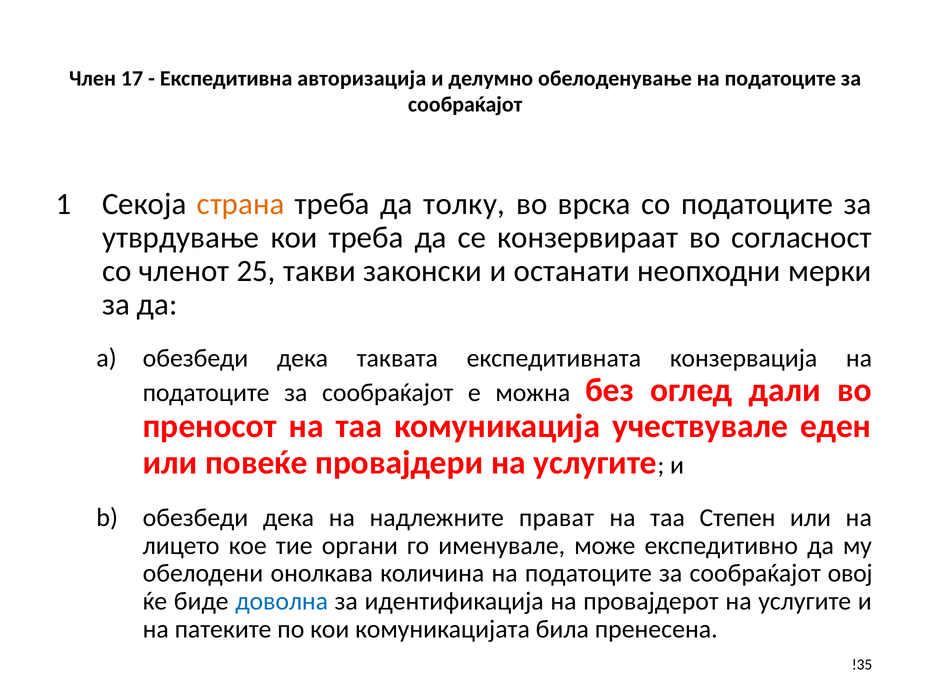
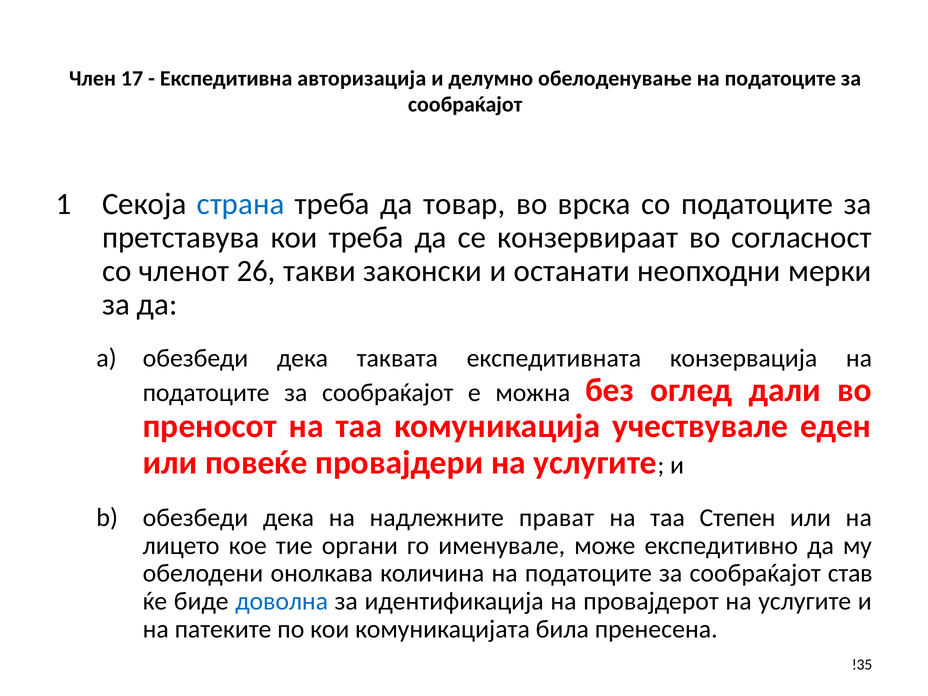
страна colour: orange -> blue (241, 204)
толку: толку -> товар (464, 204)
утврдување: утврдување -> претставува (181, 238)
25: 25 -> 26 (256, 271)
овој: овој -> став (850, 573)
